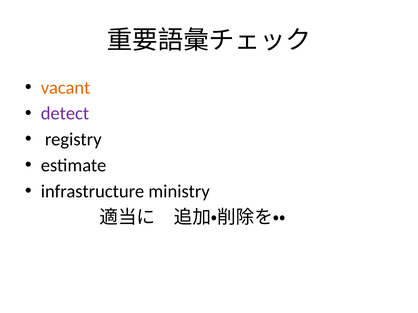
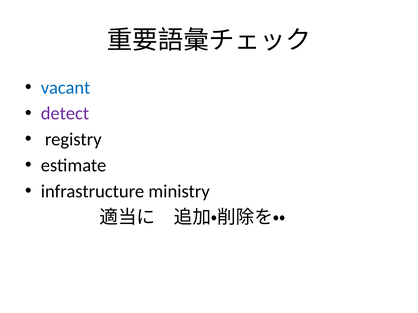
vacant colour: orange -> blue (65, 88)
